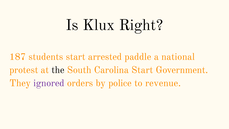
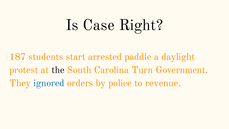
Klux: Klux -> Case (99, 25)
national: national -> daylight (178, 57)
Carolina Start: Start -> Turn (142, 70)
ignored colour: purple -> blue (49, 83)
